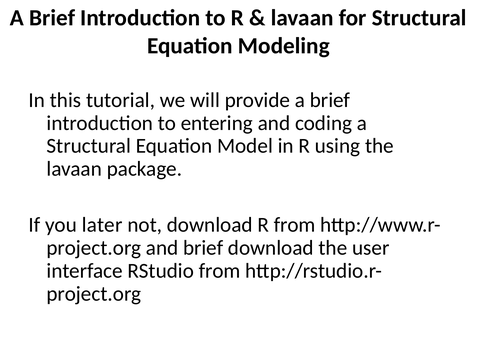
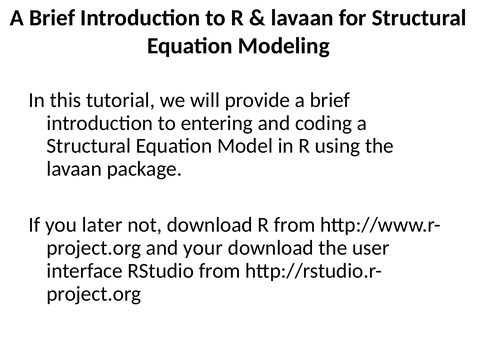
and brief: brief -> your (203, 248)
